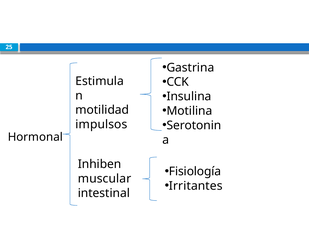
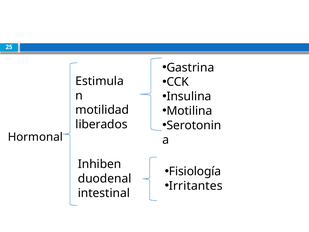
impulsos: impulsos -> liberados (101, 124)
muscular: muscular -> duodenal (105, 178)
